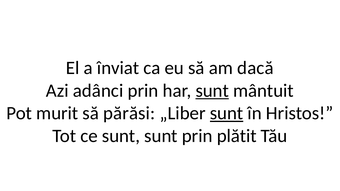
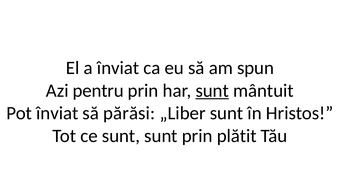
dacă: dacă -> spun (256, 68)
adânci: adânci -> pentru (98, 91)
Pot murit: murit -> înviat (57, 113)
sunt underline: present -> none (227, 113)
